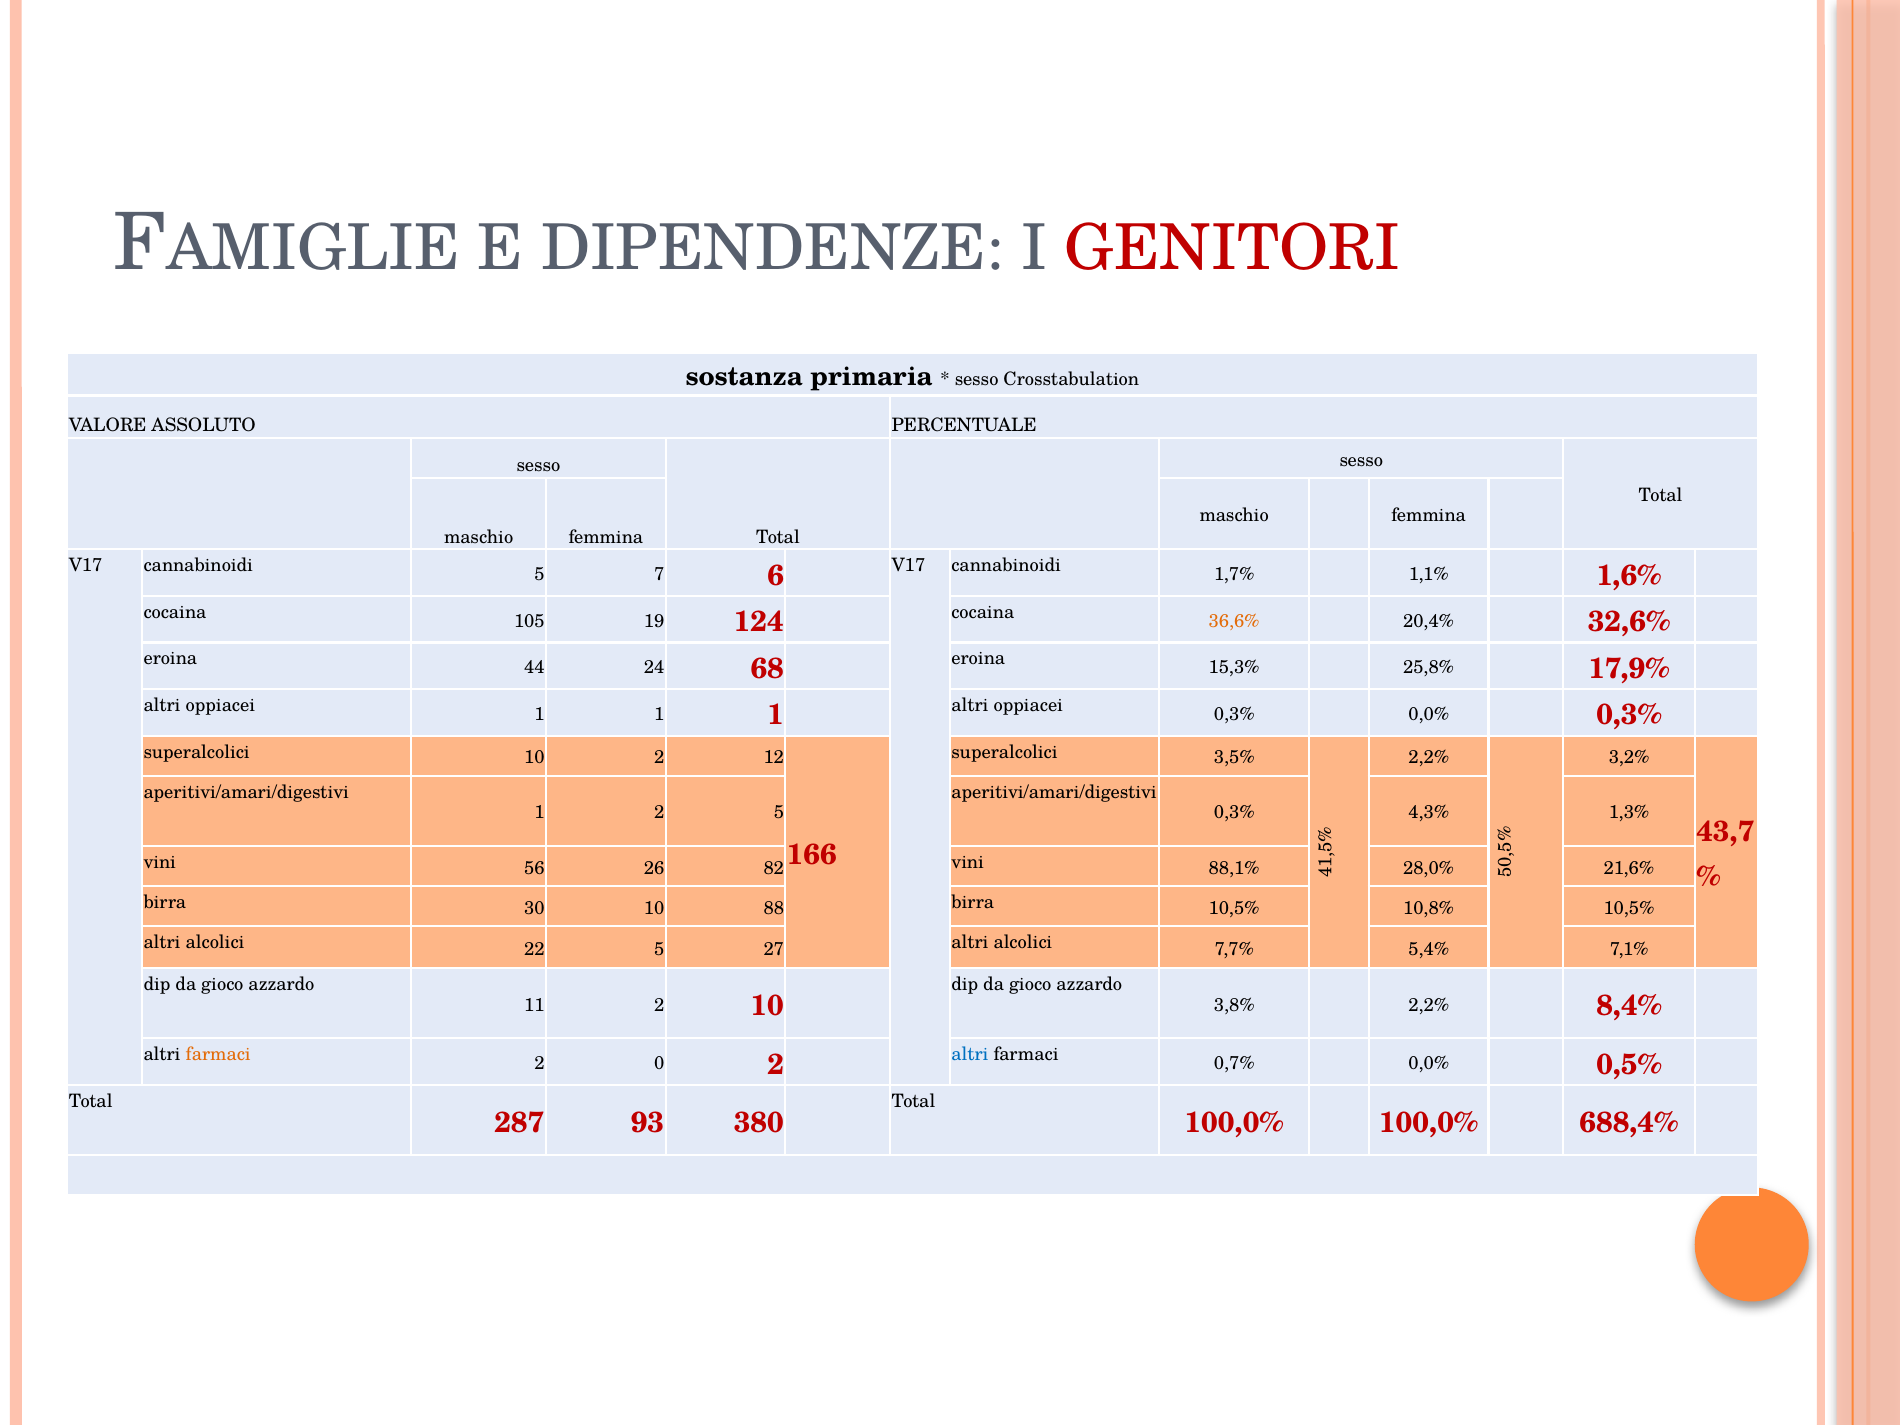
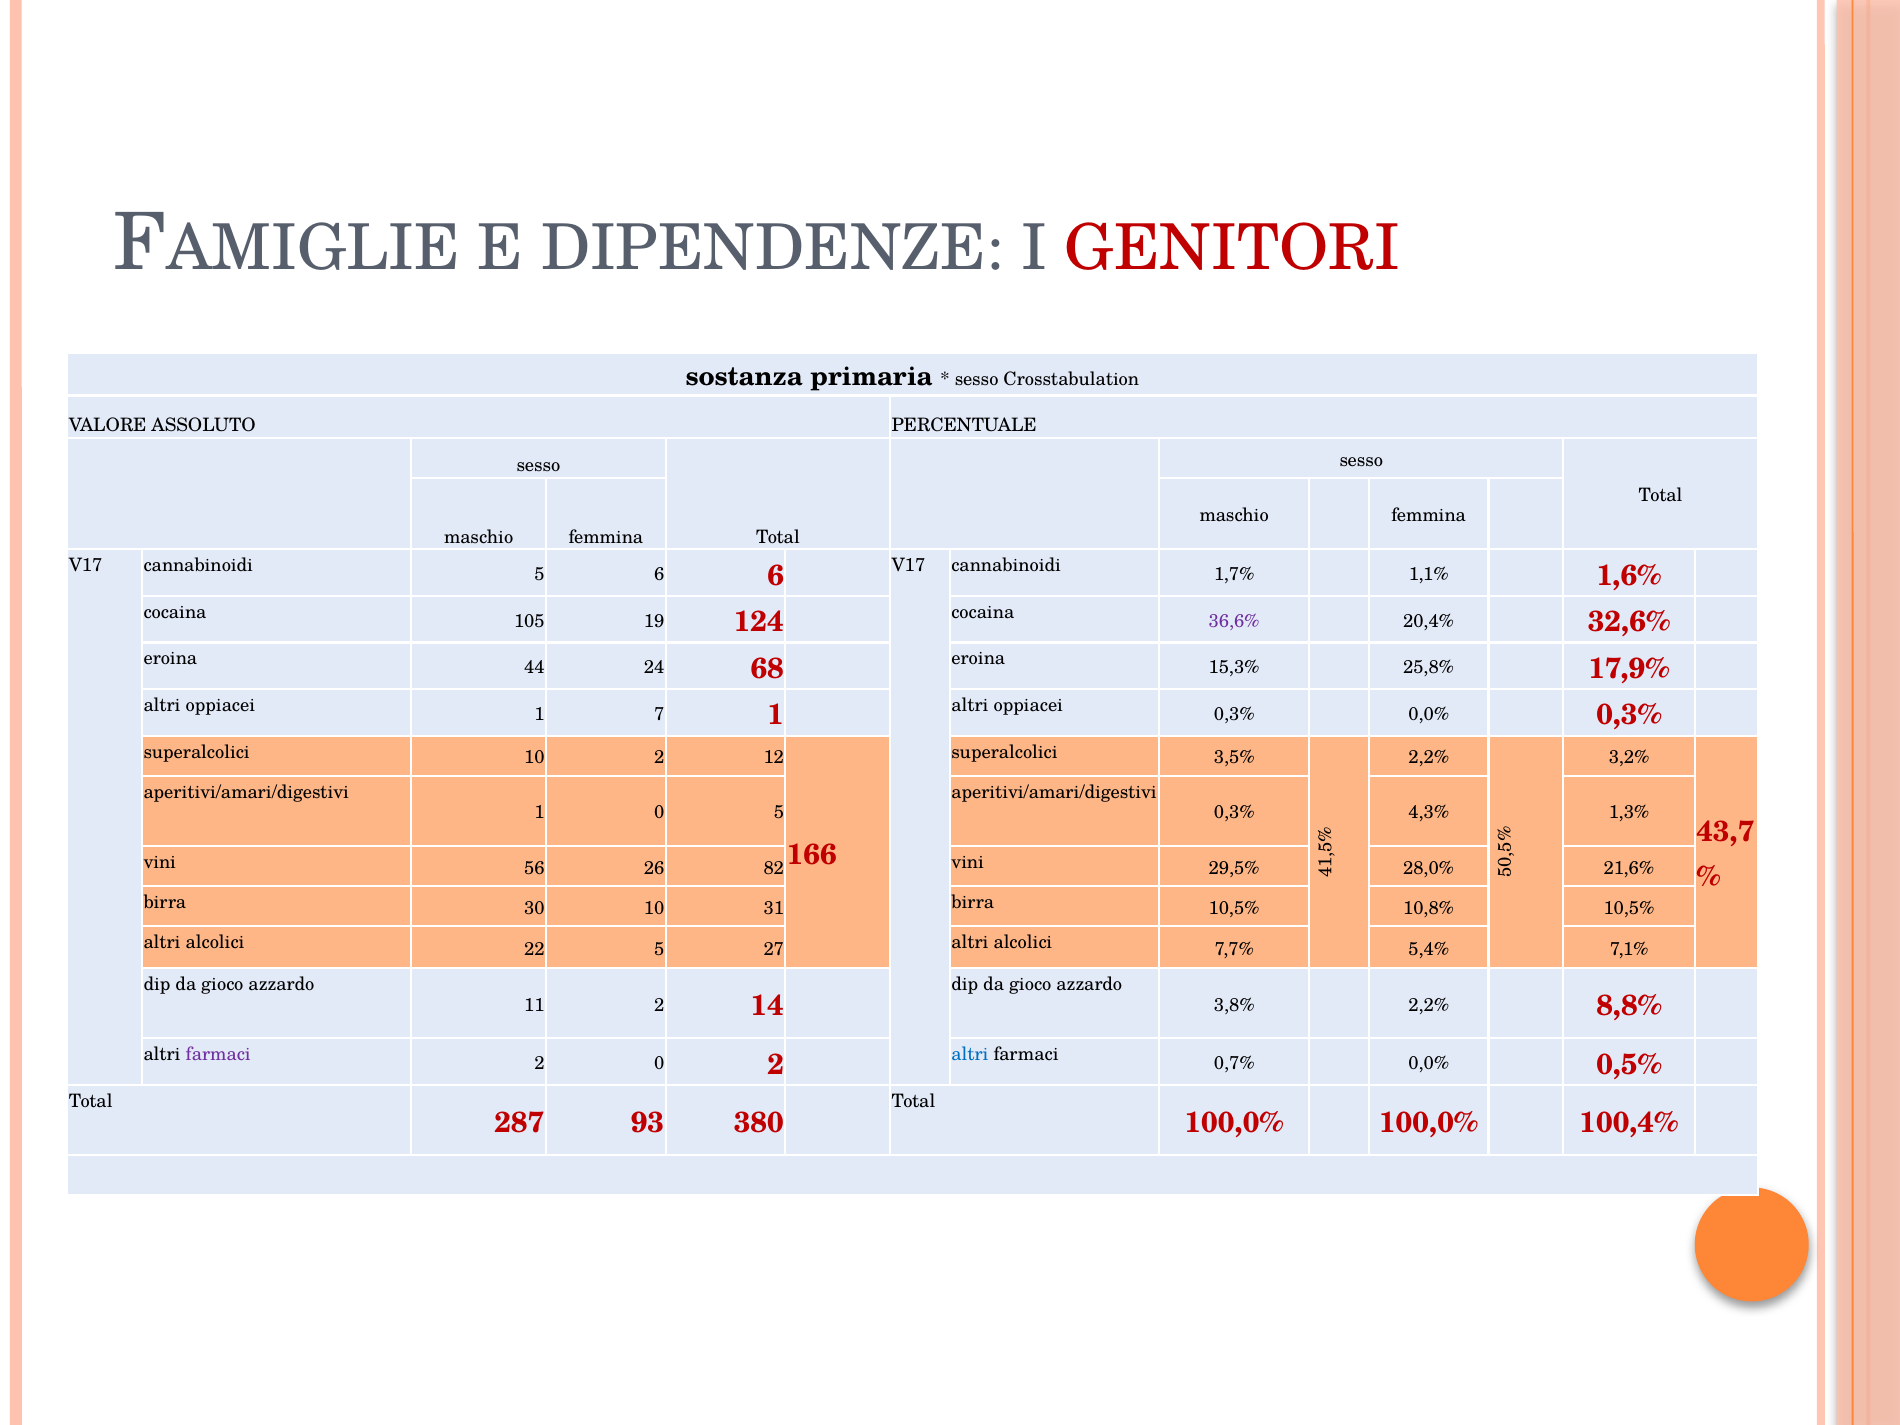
5 7: 7 -> 6 (659, 575)
36,6% colour: orange -> purple (1234, 621)
oppiacei 1 1: 1 -> 7 (659, 714)
1 2: 2 -> 0 (659, 813)
88,1%: 88,1% -> 29,5% (1234, 868)
88: 88 -> 31 (774, 908)
2 10: 10 -> 14 (767, 1006)
8,4%: 8,4% -> 8,8% (1629, 1006)
farmaci colour: orange -> purple (218, 1055)
688,4%: 688,4% -> 100,4% (1629, 1123)
